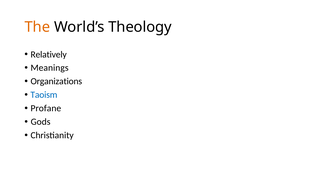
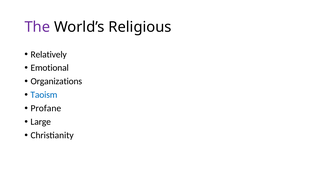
The colour: orange -> purple (37, 27)
Theology: Theology -> Religious (140, 27)
Meanings: Meanings -> Emotional (50, 68)
Gods: Gods -> Large (41, 122)
